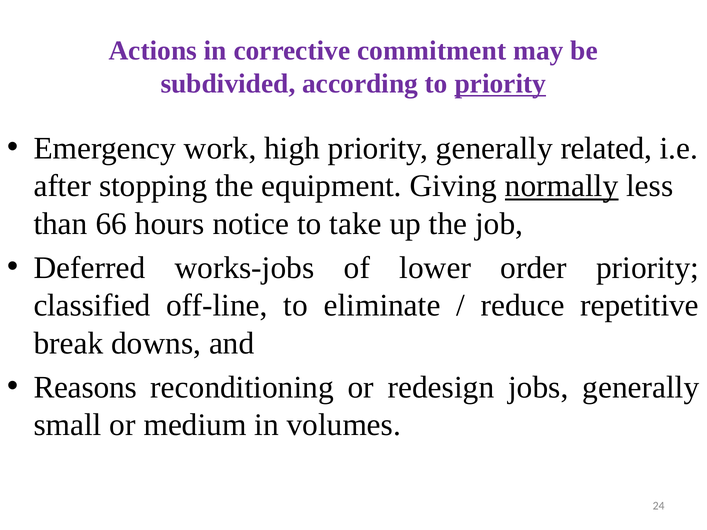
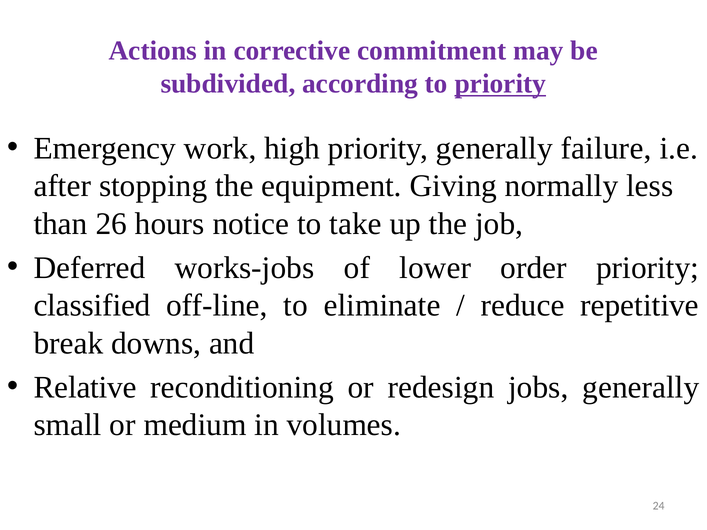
related: related -> failure (606, 148)
normally underline: present -> none (562, 186)
66: 66 -> 26 (111, 224)
Reasons: Reasons -> Relative (85, 387)
